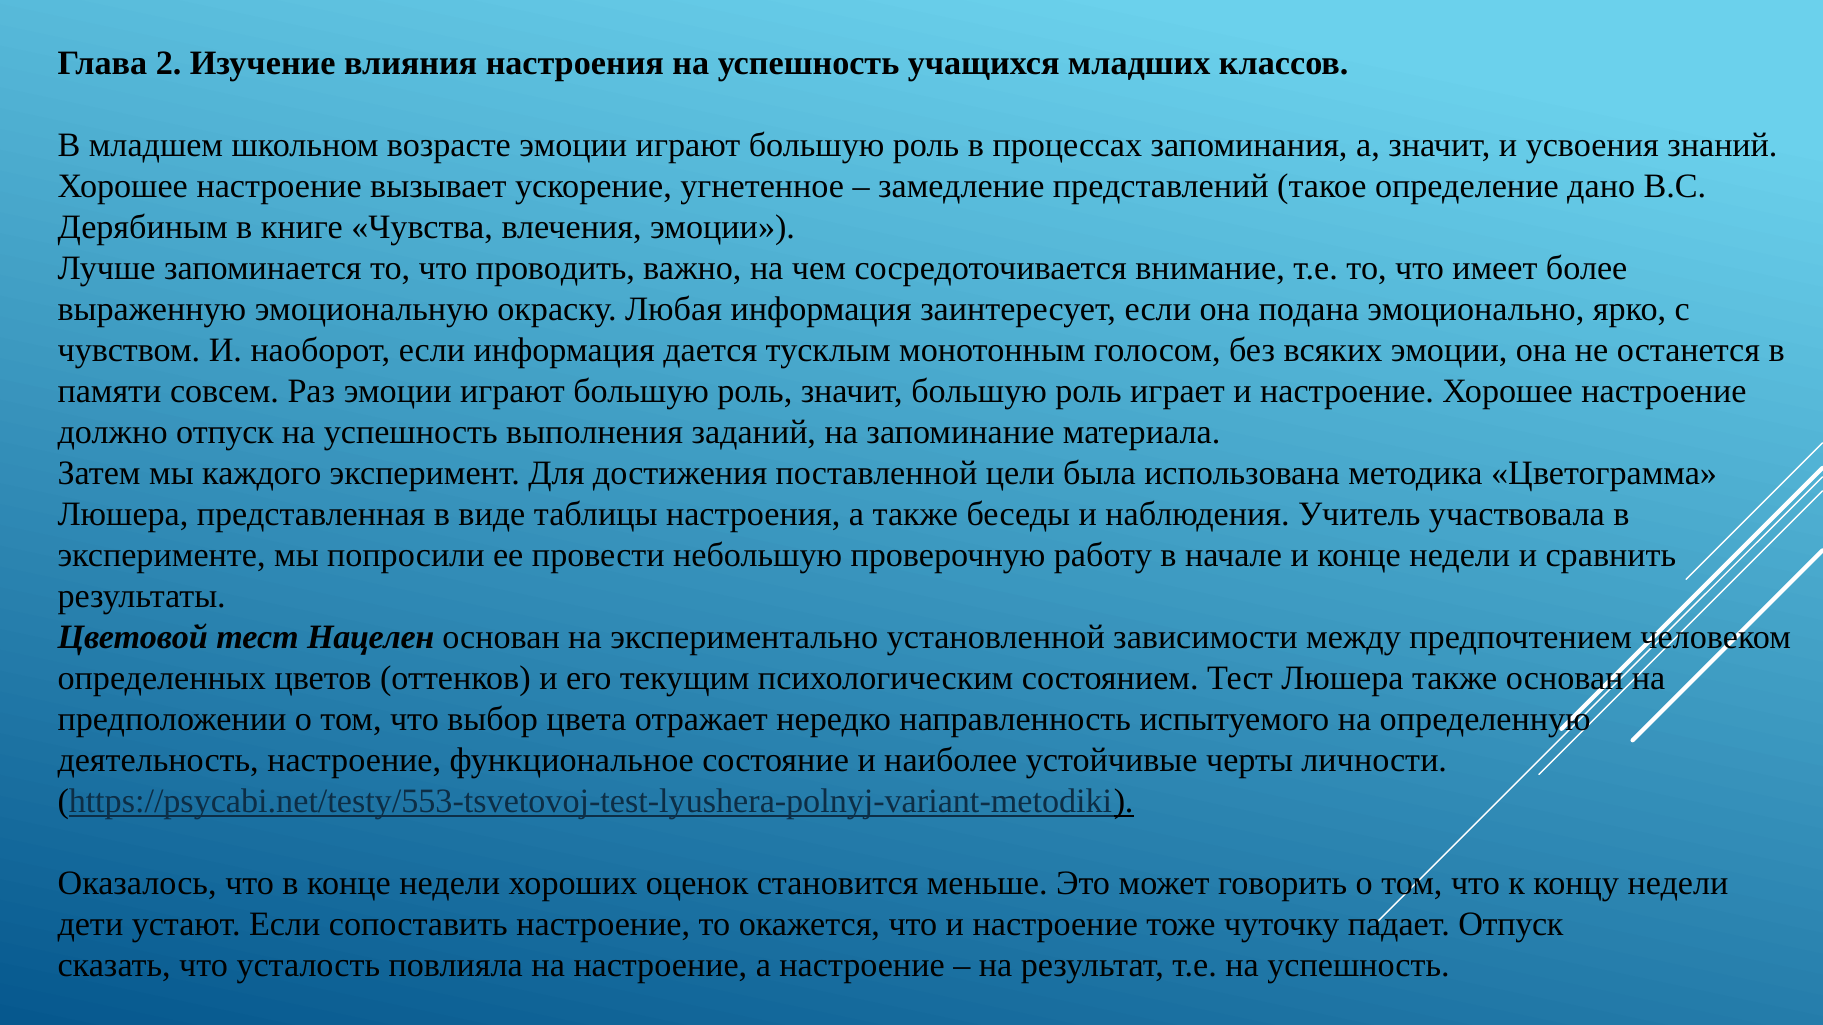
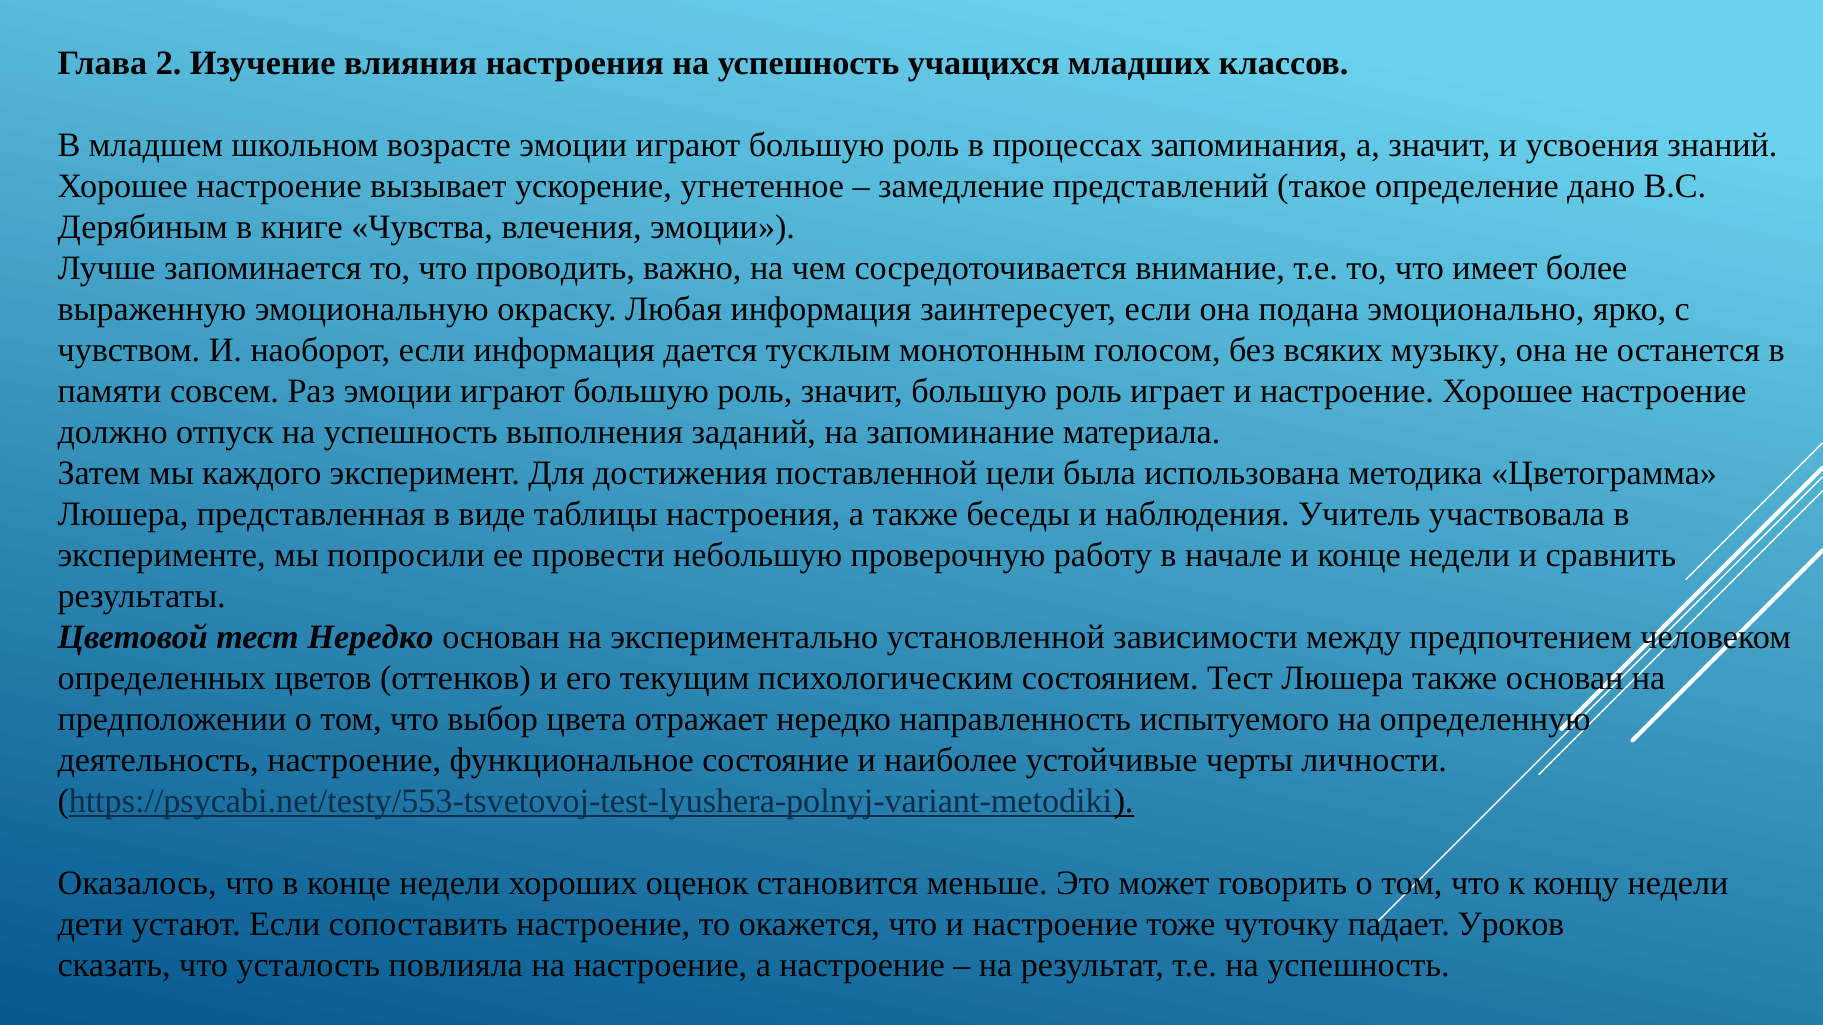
всяких эмоции: эмоции -> музыку (1449, 350)
тест Нацелен: Нацелен -> Нередко (371, 637)
падает Отпуск: Отпуск -> Уроков (1511, 924)
